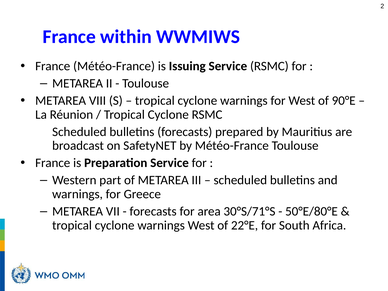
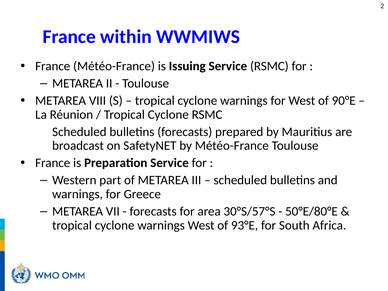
30°S/71°S: 30°S/71°S -> 30°S/57°S (249, 211)
22°E: 22°E -> 93°E (245, 225)
